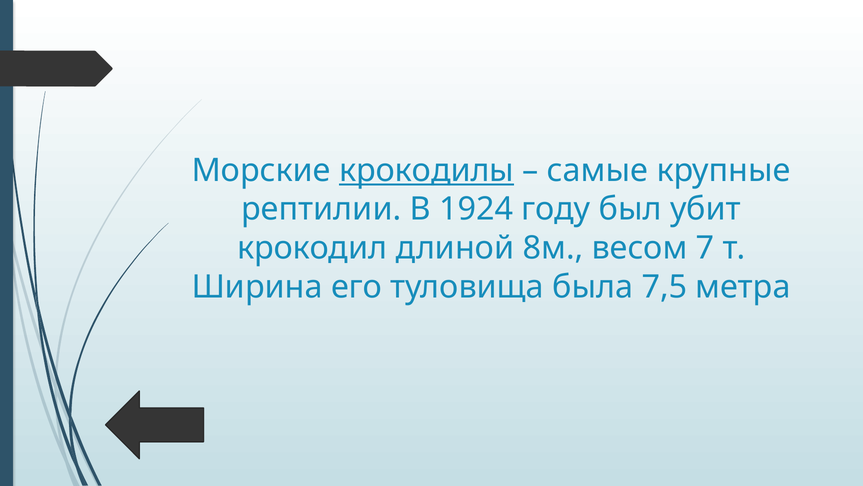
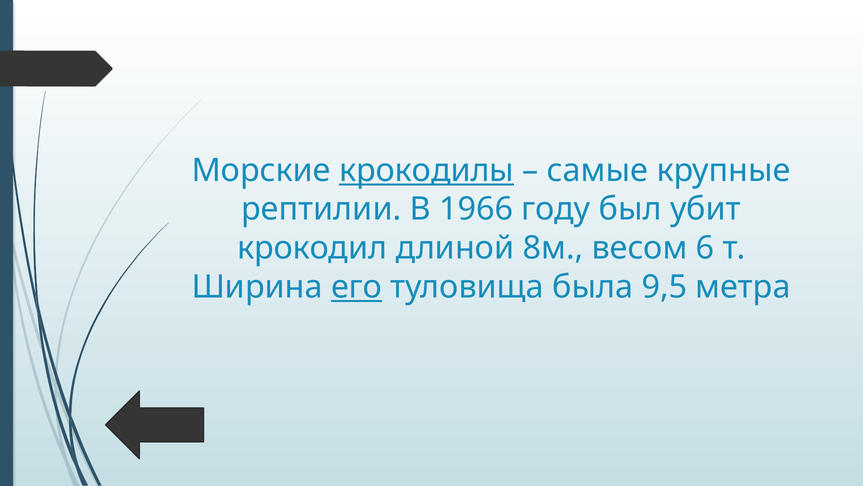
1924: 1924 -> 1966 (476, 209)
7: 7 -> 6 (705, 248)
его underline: none -> present (357, 287)
7,5: 7,5 -> 9,5 (664, 287)
